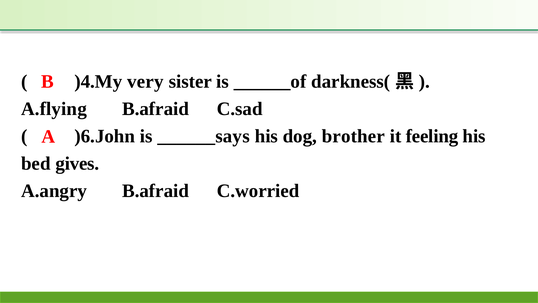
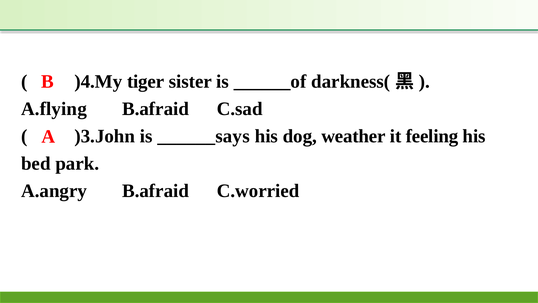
very: very -> tiger (146, 81)
)6.John: )6.John -> )3.John (105, 136)
brother: brother -> weather (353, 136)
gives: gives -> park (77, 163)
